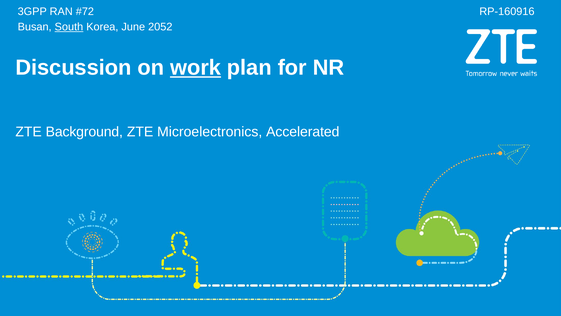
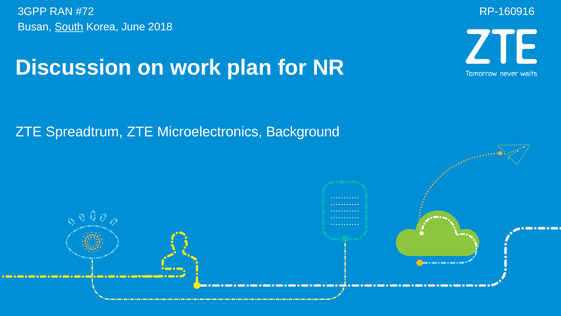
2052: 2052 -> 2018 (160, 27)
work underline: present -> none (196, 67)
Background: Background -> Spreadtrum (84, 132)
Accelerated: Accelerated -> Background (303, 132)
